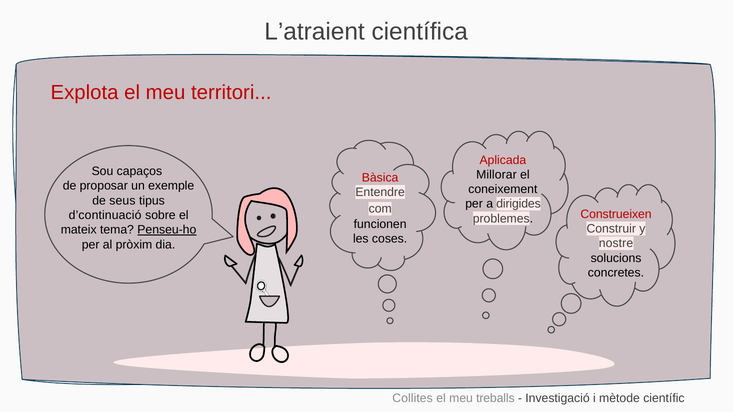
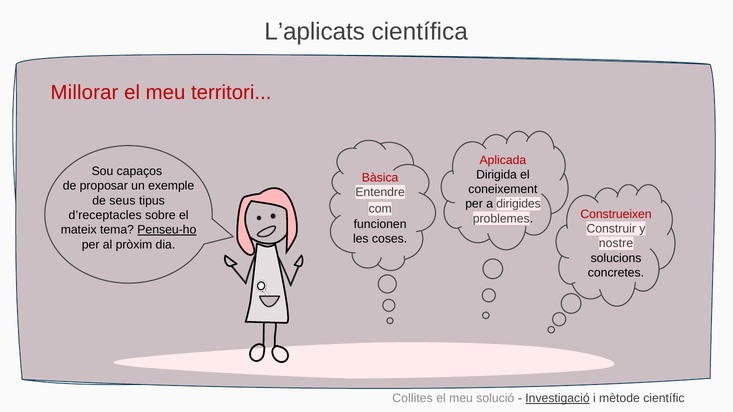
L’atraient: L’atraient -> L’aplicats (315, 31)
Explota: Explota -> Millorar (85, 93)
Millorar: Millorar -> Dirigida (497, 175)
d’continuació: d’continuació -> d’receptacles (105, 215)
treballs: treballs -> solució (495, 398)
Investigació underline: none -> present (558, 398)
